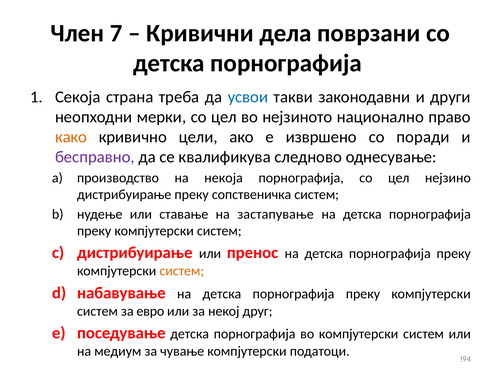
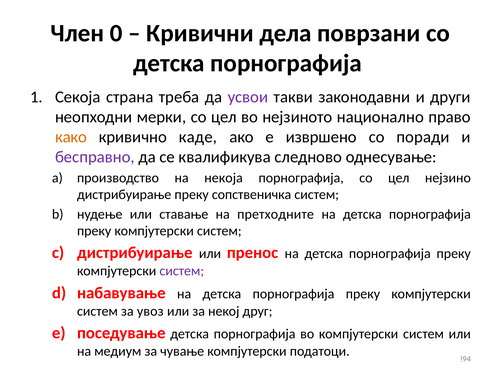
7: 7 -> 0 (116, 33)
усвои colour: blue -> purple (248, 97)
цели: цели -> каде (198, 137)
застапување: застапување -> претходните (276, 214)
систем colour: orange -> purple (182, 271)
евро: евро -> увоз (150, 311)
